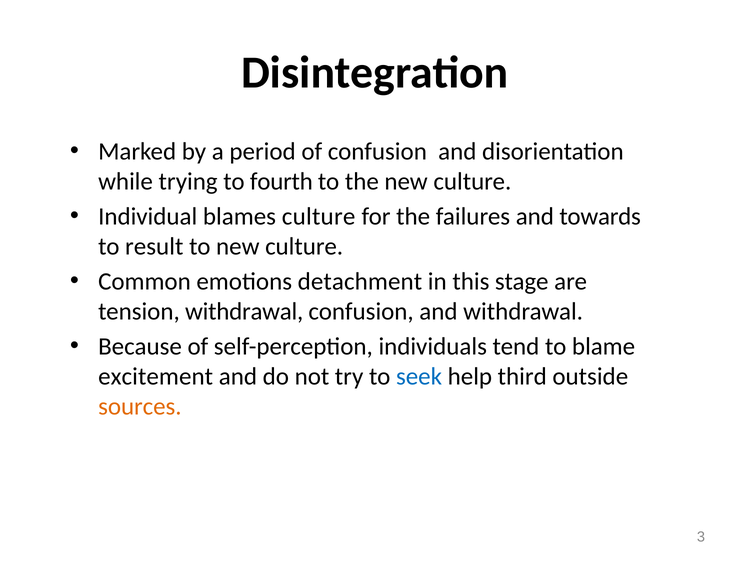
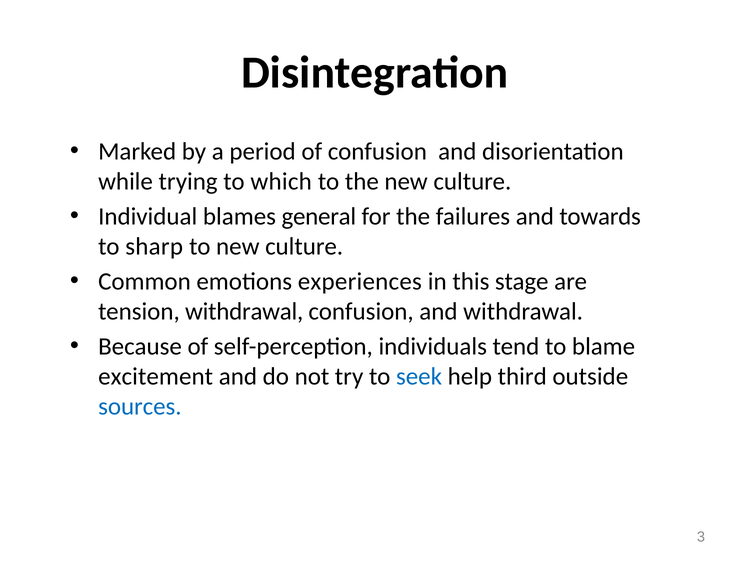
fourth: fourth -> which (281, 182)
blames culture: culture -> general (319, 217)
result: result -> sharp (154, 247)
detachment: detachment -> experiences (360, 282)
sources colour: orange -> blue (140, 407)
